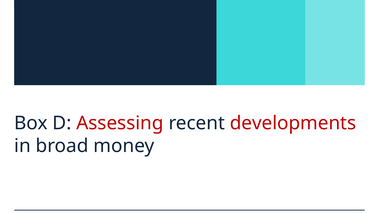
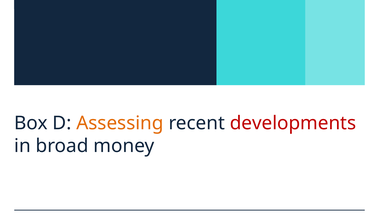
Assessing colour: red -> orange (120, 123)
